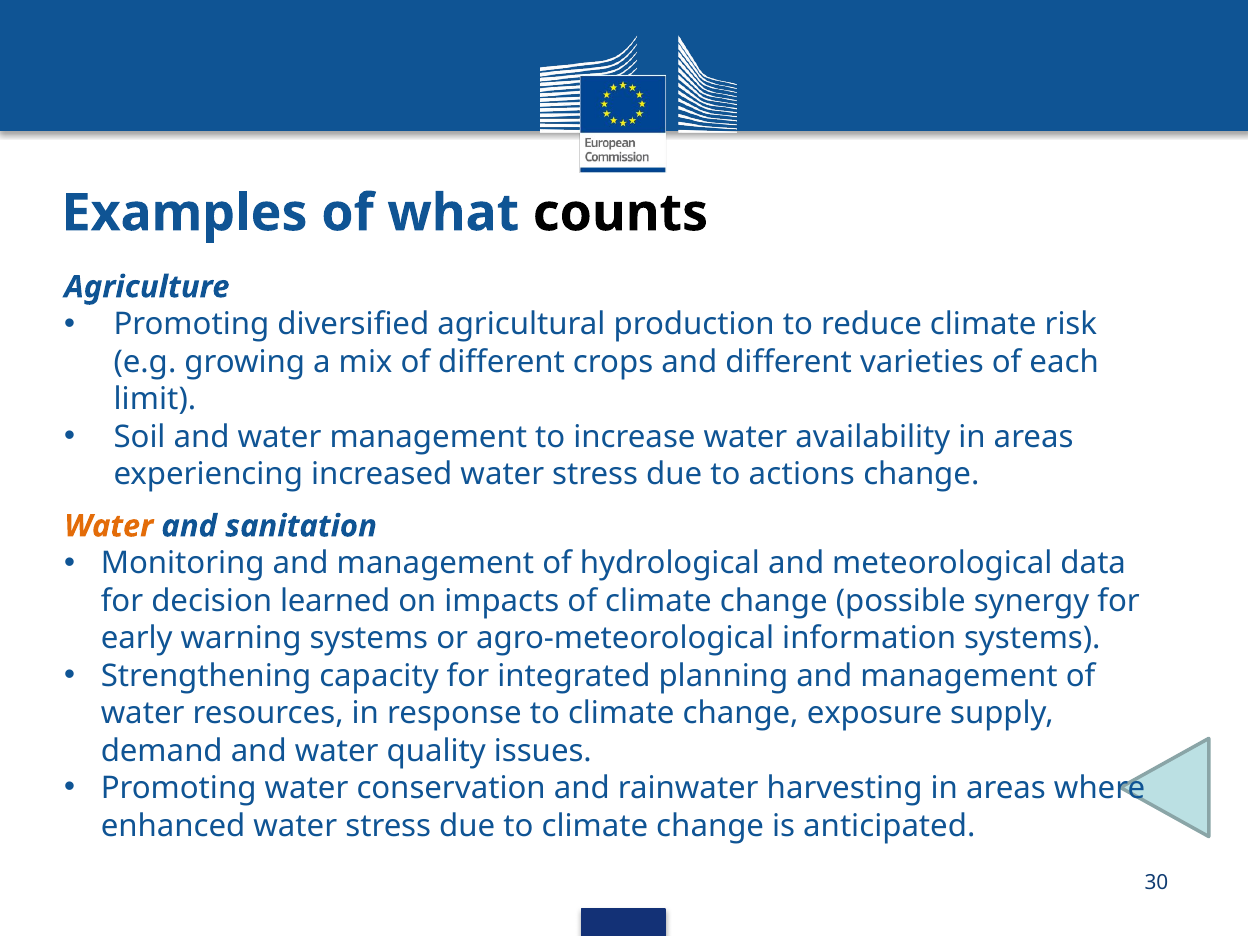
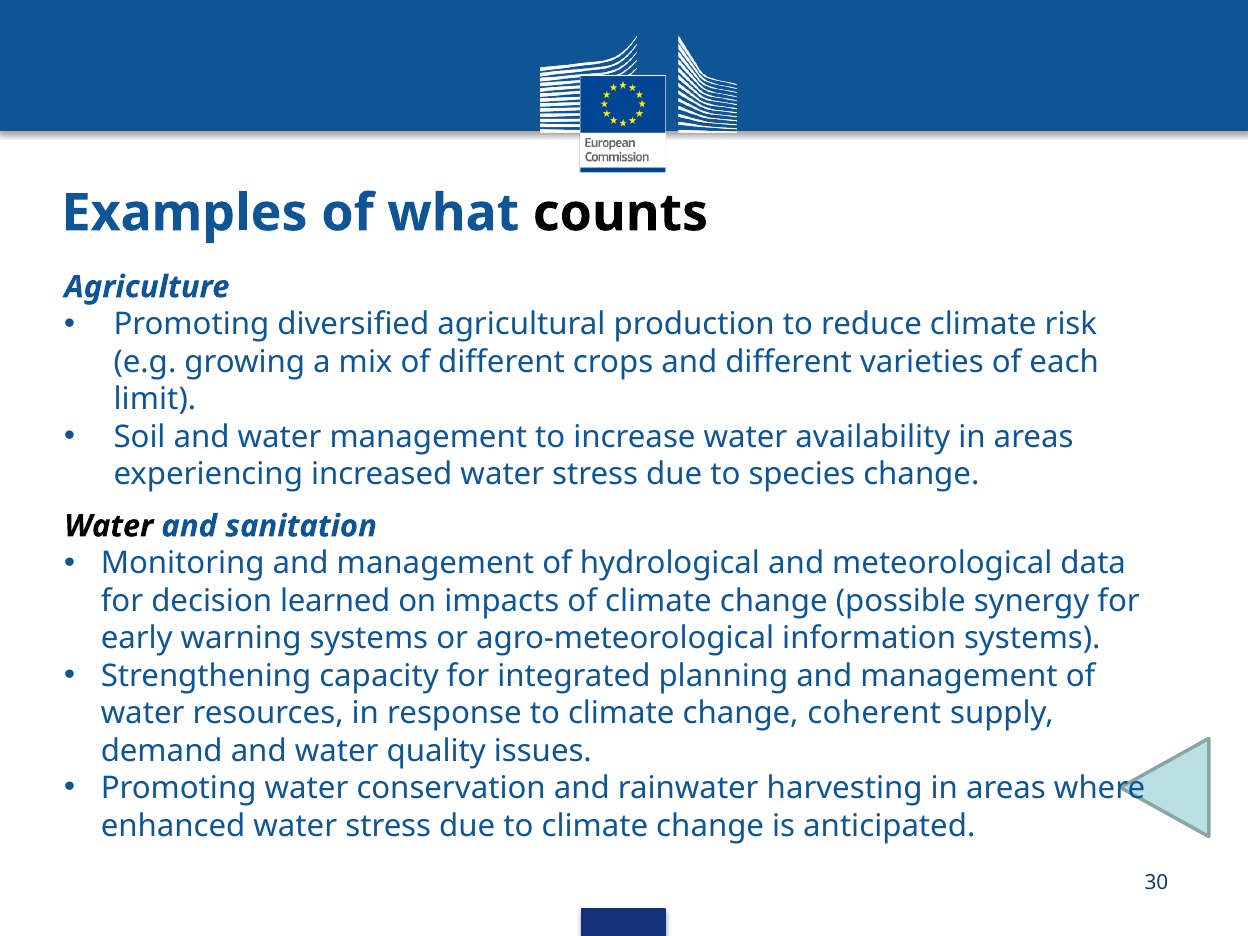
actions: actions -> species (802, 474)
Water colour: orange -> black (109, 526)
exposure: exposure -> coherent (874, 713)
